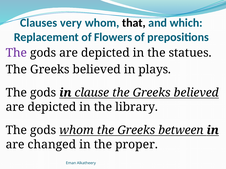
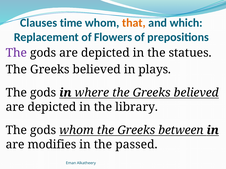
very: very -> time (71, 23)
that colour: black -> orange (134, 23)
clause: clause -> where (92, 93)
changed: changed -> modifies (52, 145)
proper: proper -> passed (137, 145)
